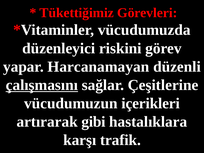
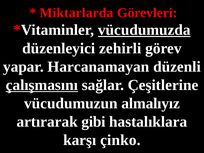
Tükettiğimiz: Tükettiğimiz -> Miktarlarda (77, 13)
vücudumuzda underline: none -> present (144, 30)
riskini: riskini -> zehirli (120, 48)
içerikleri: içerikleri -> almalıyız (151, 103)
trafik: trafik -> çinko (120, 140)
